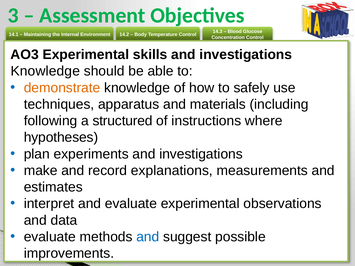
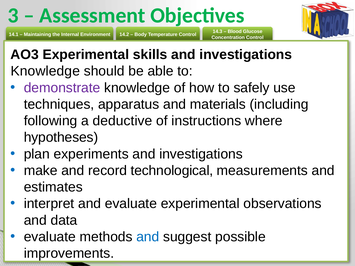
demonstrate colour: orange -> purple (62, 88)
structured: structured -> deductive (122, 121)
explanations: explanations -> technological (172, 171)
